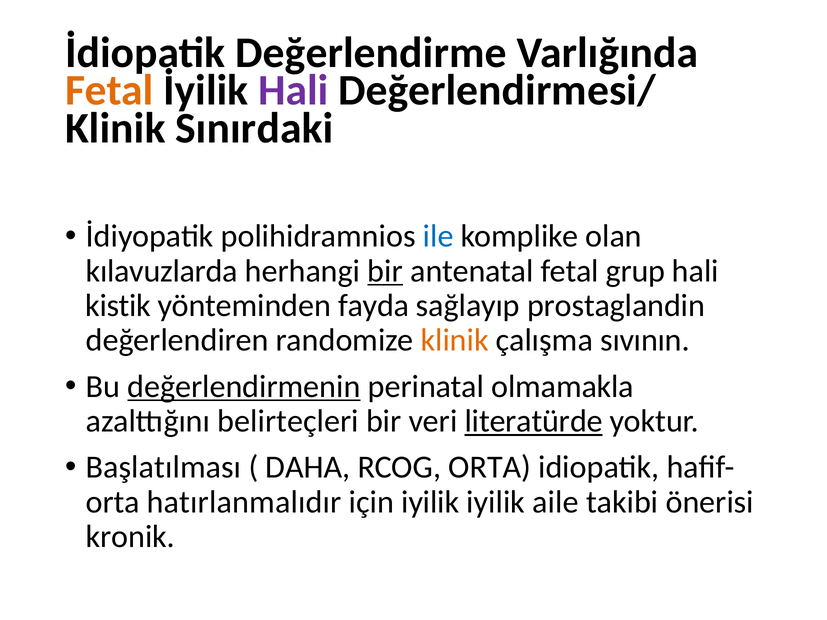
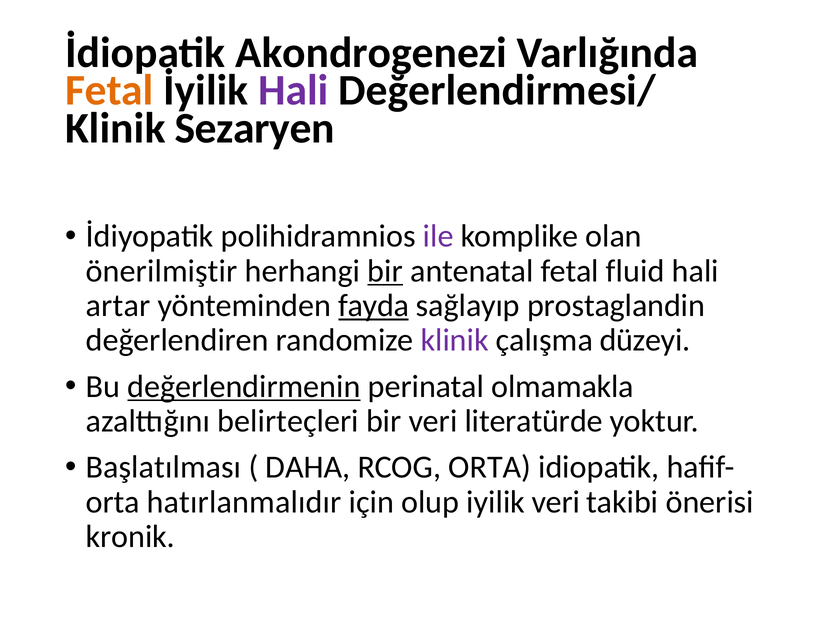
Değerlendirme: Değerlendirme -> Akondrogenezi (371, 53)
Sınırdaki: Sınırdaki -> Sezaryen (255, 128)
ile colour: blue -> purple (438, 236)
kılavuzlarda: kılavuzlarda -> önerilmiştir (162, 271)
grup: grup -> fluid (635, 271)
kistik: kistik -> artar (118, 306)
fayda underline: none -> present (374, 306)
klinik colour: orange -> purple (455, 340)
sıvının: sıvının -> düzeyi (645, 340)
literatürde underline: present -> none (534, 421)
için iyilik: iyilik -> olup (430, 502)
iyilik aile: aile -> veri (556, 502)
